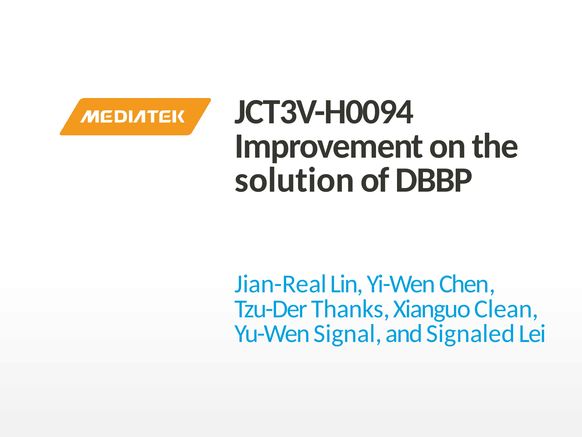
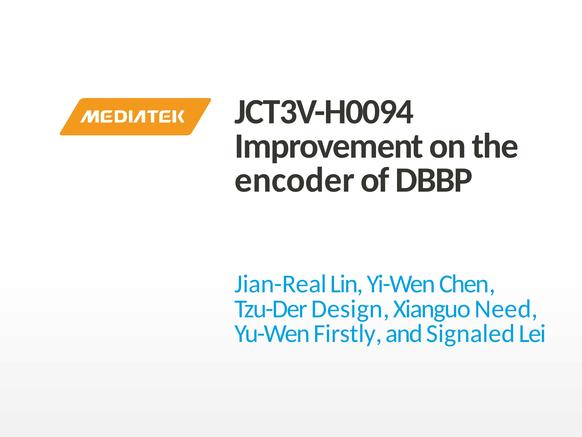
solution: solution -> encoder (295, 180)
Thanks: Thanks -> Design (350, 309)
Clean: Clean -> Need (506, 309)
Signal: Signal -> Firstly (348, 333)
